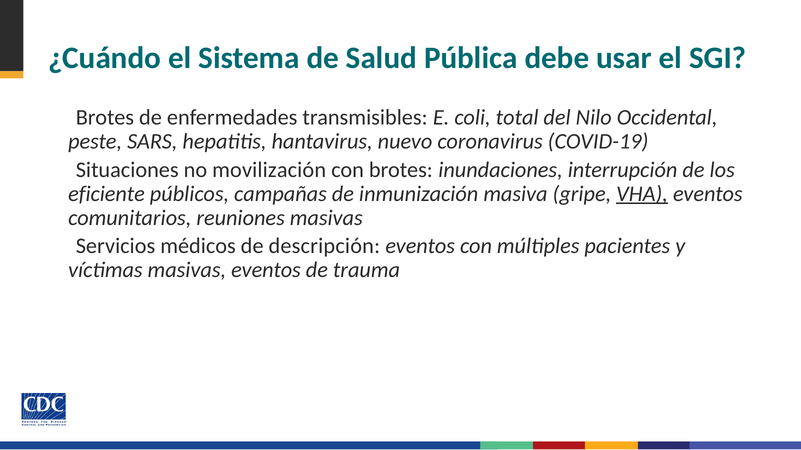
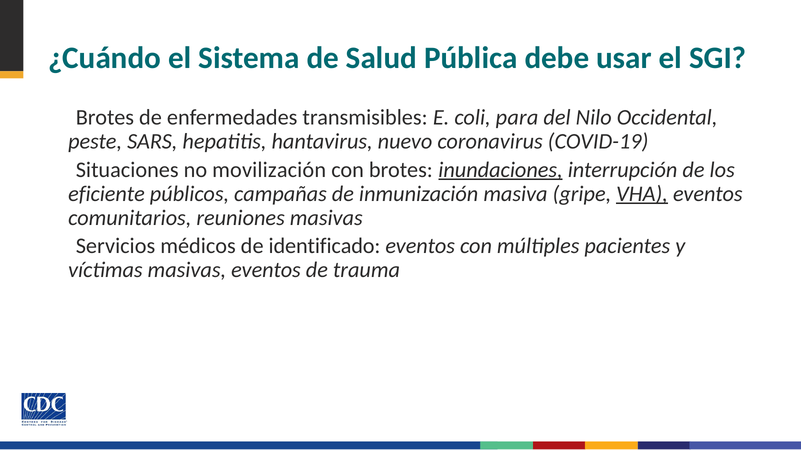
total: total -> para (517, 117)
inundaciones underline: none -> present (500, 170)
descripción: descripción -> identificado (324, 246)
